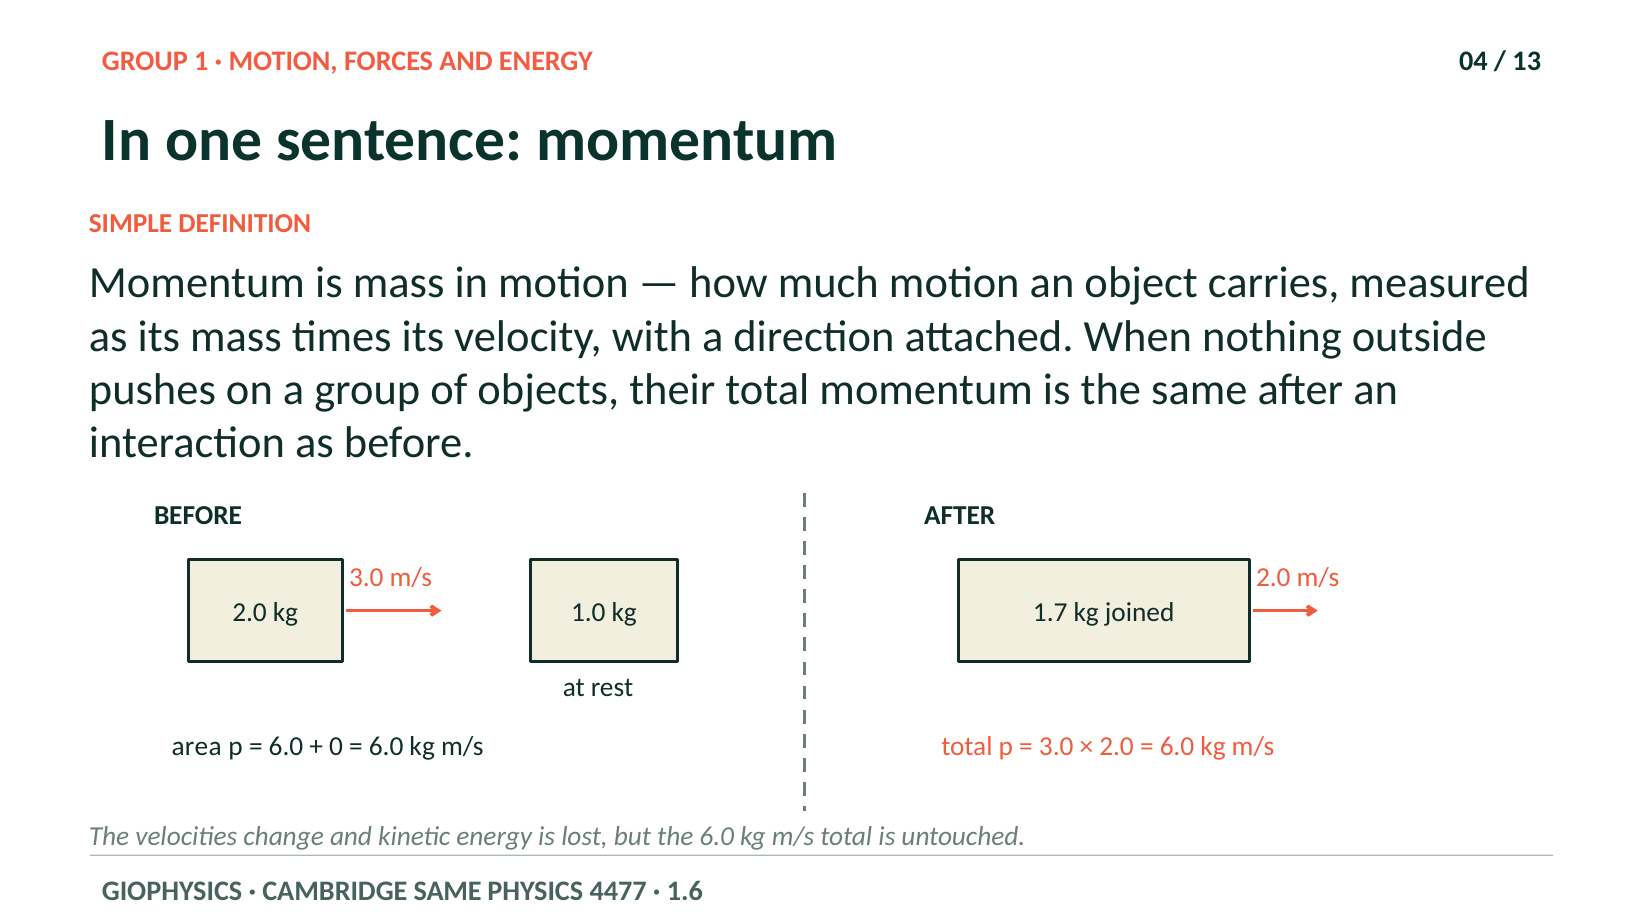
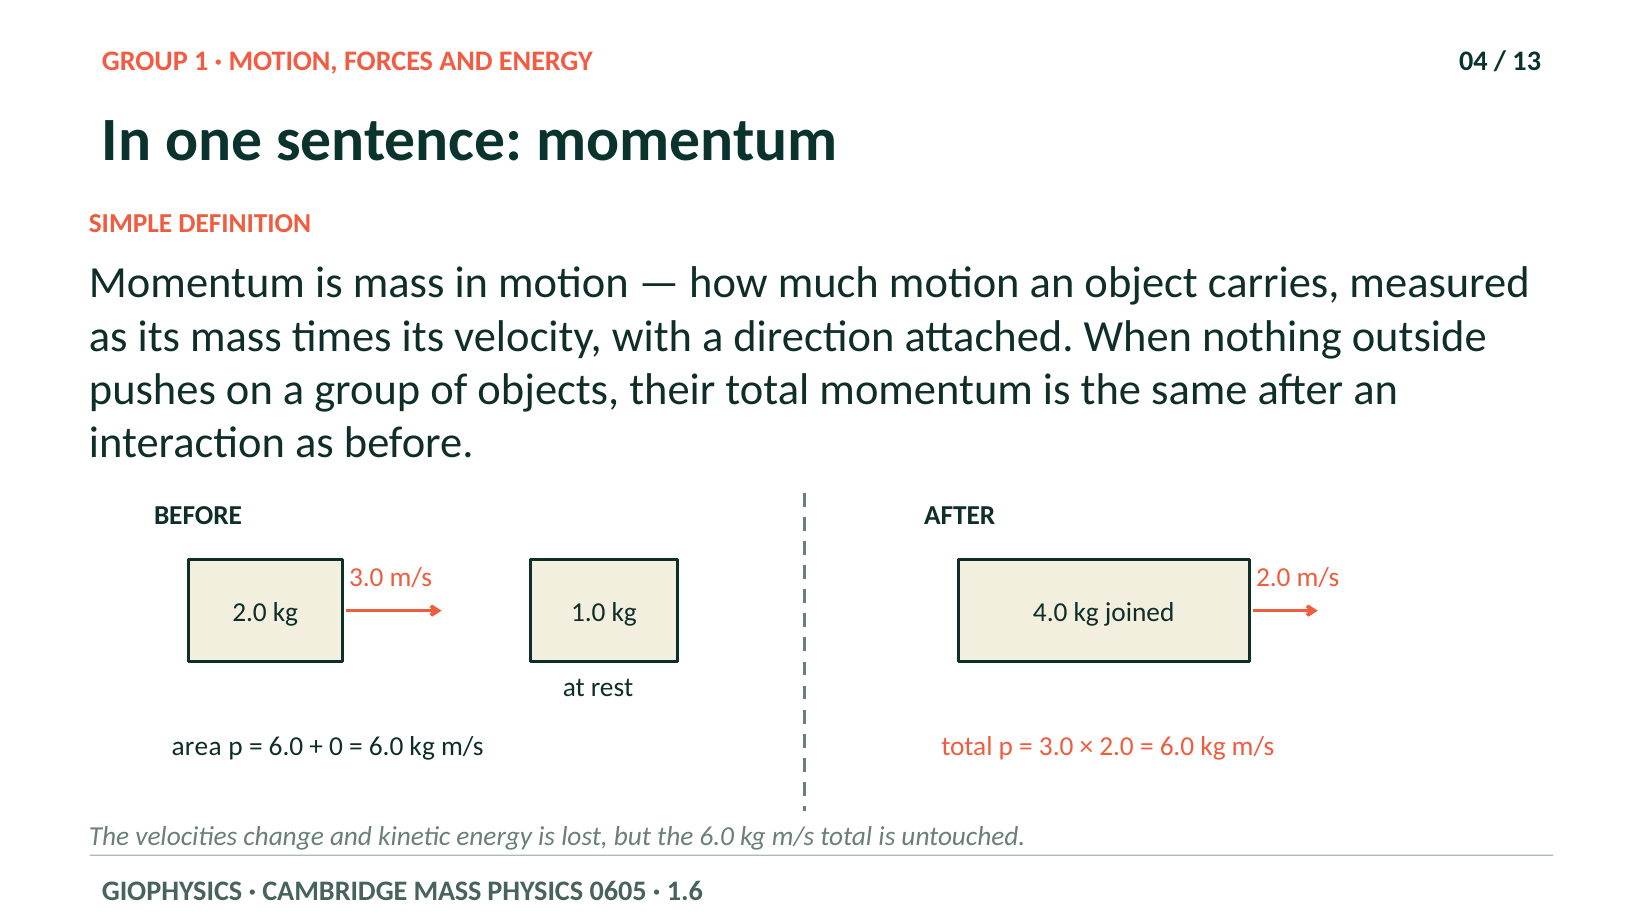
1.7: 1.7 -> 4.0 (1050, 613)
CAMBRIDGE SAME: SAME -> MASS (448, 891)
4477: 4477 -> 0605 (618, 891)
